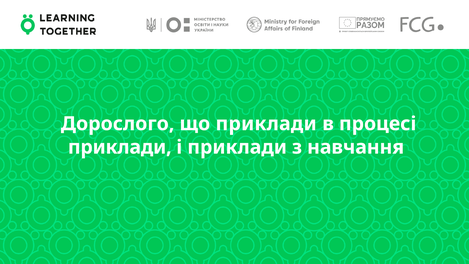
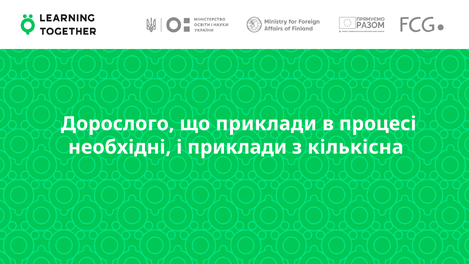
приклади: приклади -> необхідні (120, 147)
навчання: навчання -> кількісна (355, 147)
